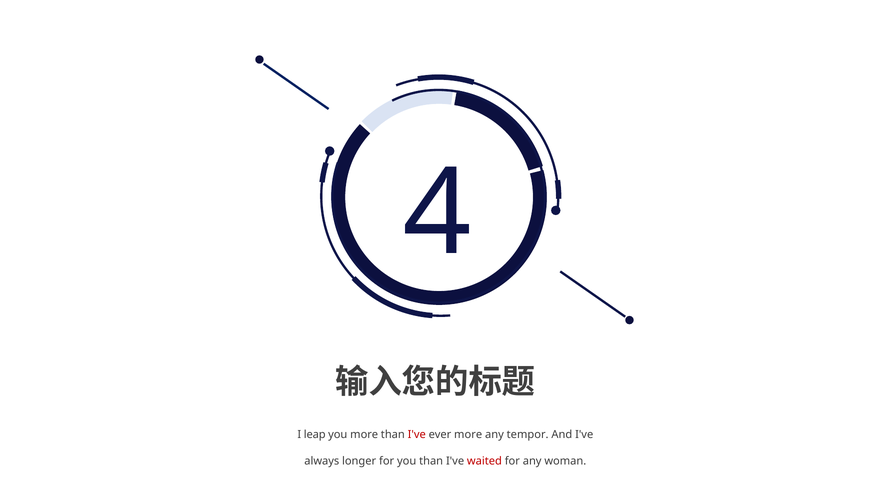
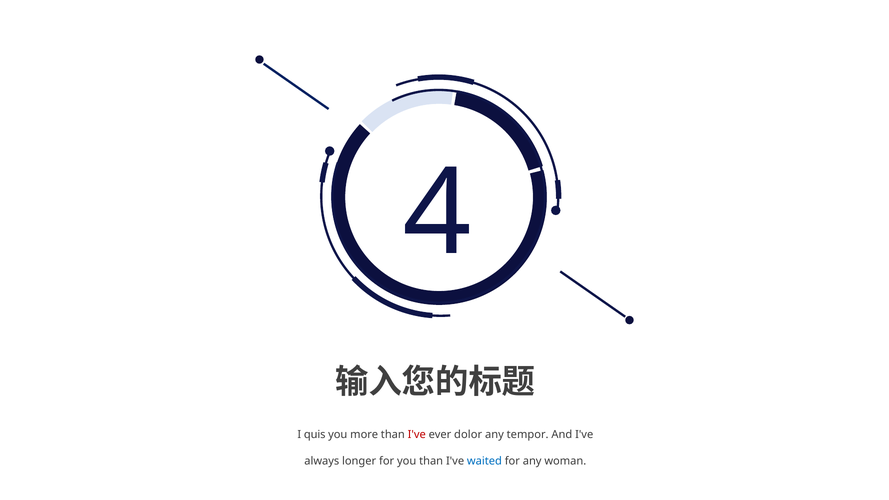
leap: leap -> quis (315, 435)
ever more: more -> dolor (468, 435)
waited colour: red -> blue (484, 461)
